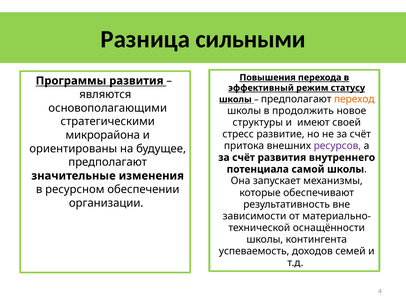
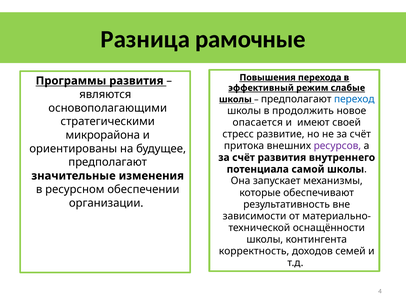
сильными: сильными -> рамочные (251, 39)
статусу: статусу -> слабые (348, 88)
переход colour: orange -> blue (354, 99)
структуры: структуры -> опасается (258, 122)
успеваемость: успеваемость -> корректность (254, 251)
